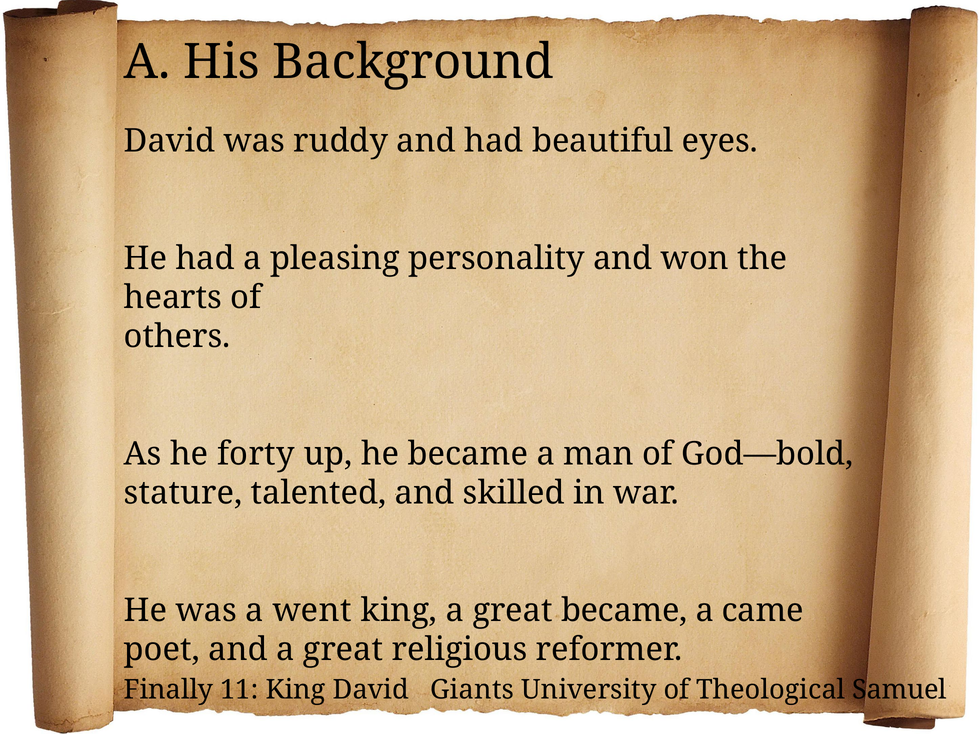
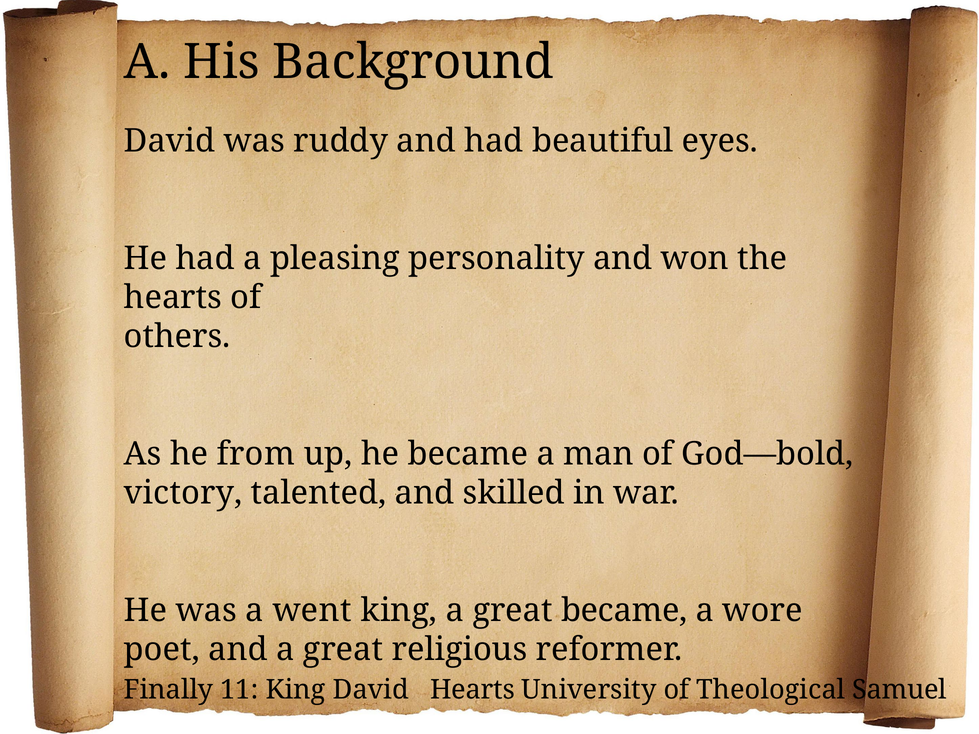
forty: forty -> from (256, 454)
stature: stature -> victory (183, 493)
came: came -> wore (762, 611)
David Giants: Giants -> Hearts (472, 690)
